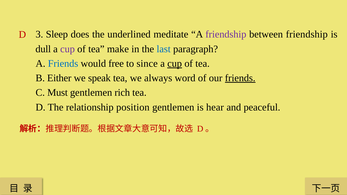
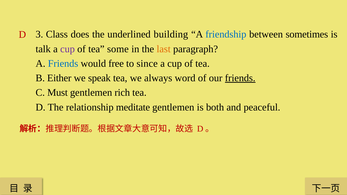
Sleep: Sleep -> Class (57, 34)
meditate: meditate -> building (171, 34)
friendship colour: purple -> blue (226, 34)
between friendship: friendship -> sometimes (307, 34)
dull: dull -> talk (43, 49)
make: make -> some (118, 49)
last colour: blue -> orange (164, 49)
cup underline: present -> none (175, 64)
position: position -> meditate (133, 107)
hear: hear -> both (215, 107)
